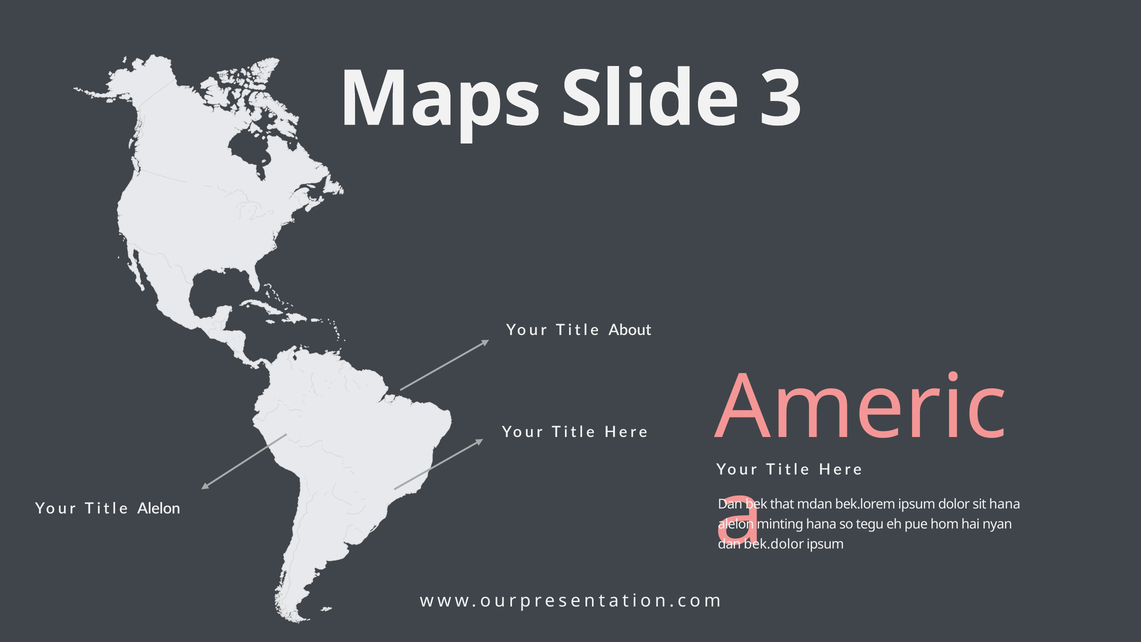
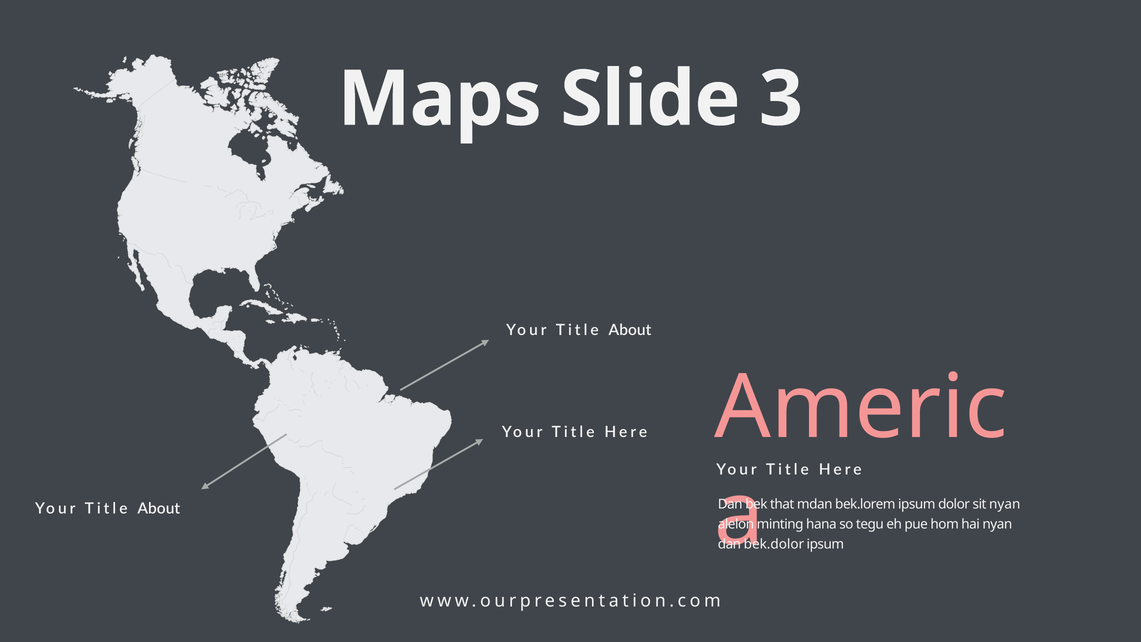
sit hana: hana -> nyan (1005, 504)
Alelon: Alelon -> About (159, 508)
